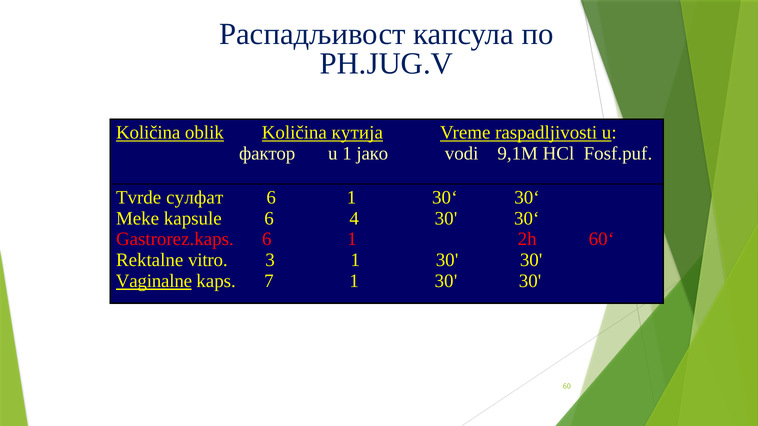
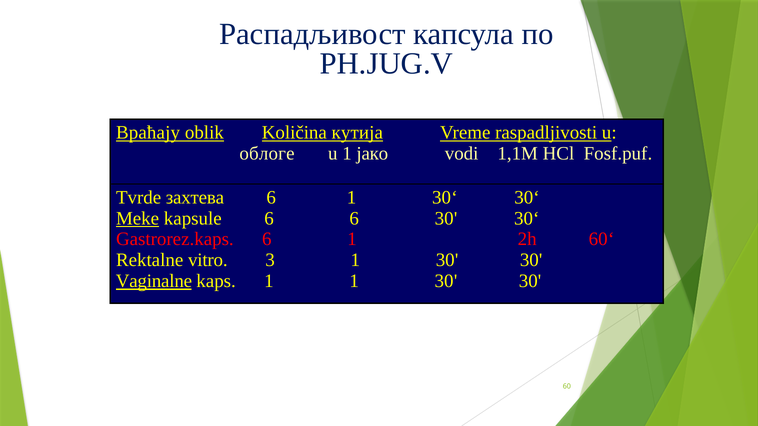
Količina: Količina -> Враћају (148, 133)
фактор: фактор -> облоге (267, 154)
9,1M: 9,1M -> 1,1M (518, 154)
сулфат: сулфат -> захтева (195, 198)
Meke underline: none -> present (138, 219)
6 4: 4 -> 6 (354, 219)
kaps 7: 7 -> 1 (269, 281)
